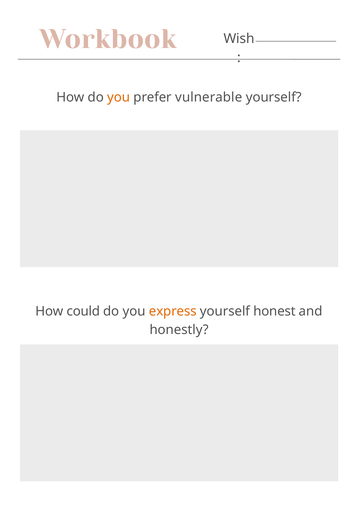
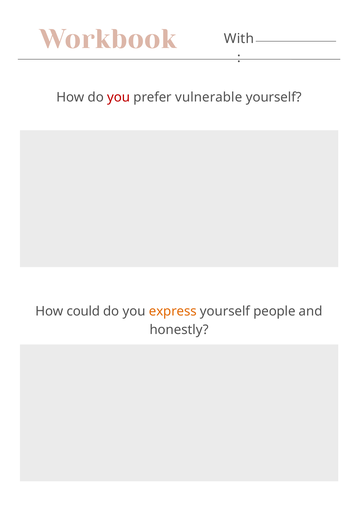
Wish: Wish -> With (239, 39)
you colour: orange -> red (119, 97)
honest: honest -> people (274, 312)
